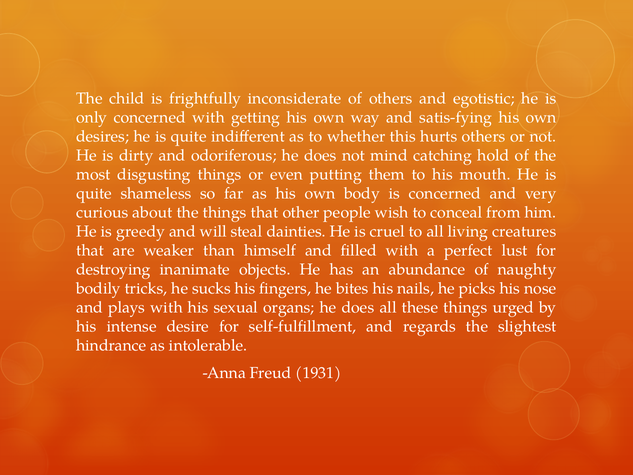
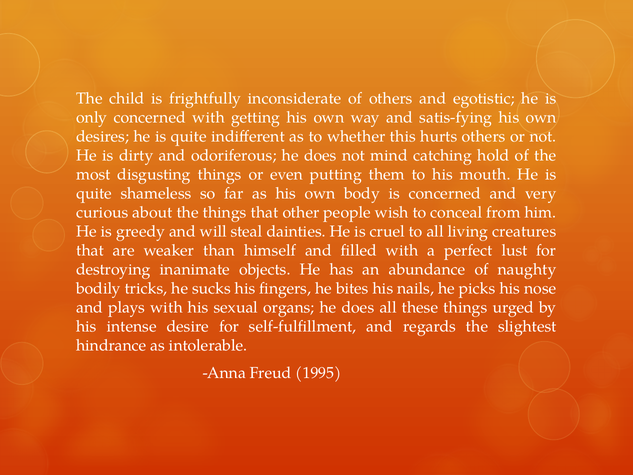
1931: 1931 -> 1995 (318, 373)
